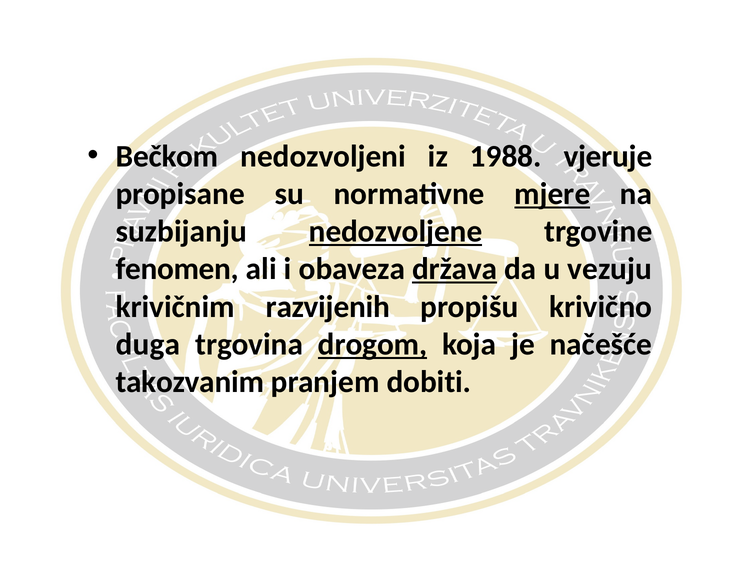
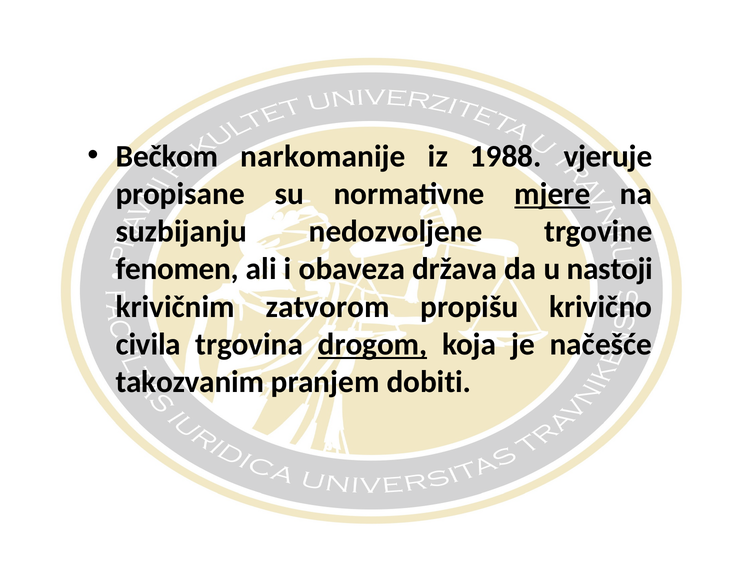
nedozvoljeni: nedozvoljeni -> narkomanije (323, 156)
nedozvoljene underline: present -> none (396, 232)
država underline: present -> none (455, 269)
vezuju: vezuju -> nastoji (610, 269)
razvijenih: razvijenih -> zatvorom (328, 307)
duga: duga -> civila (148, 344)
